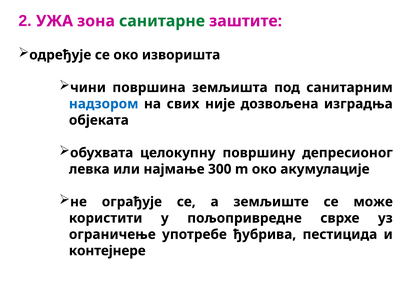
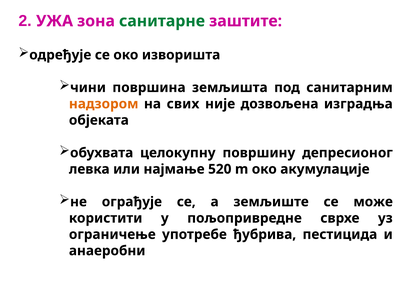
надзором colour: blue -> orange (104, 104)
300: 300 -> 520 (220, 169)
контејнере: контејнере -> анаеробни (107, 251)
